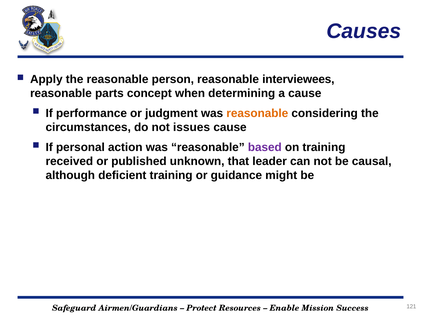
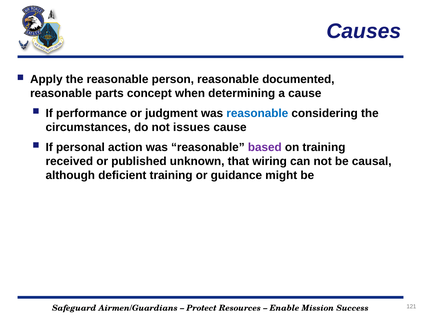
interviewees: interviewees -> documented (298, 79)
reasonable colour: orange -> blue (257, 113)
leader: leader -> wiring (270, 161)
